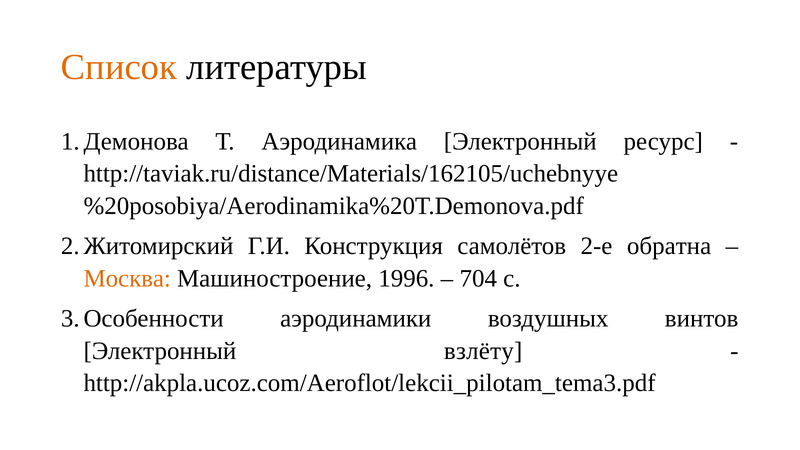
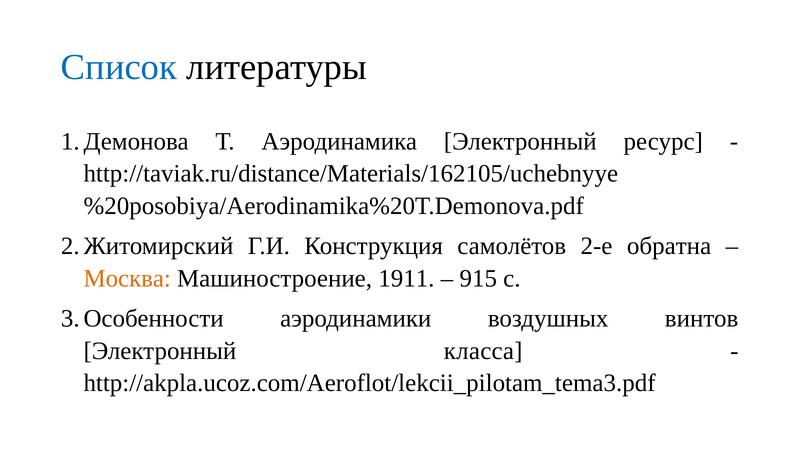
Список colour: orange -> blue (119, 67)
1996: 1996 -> 1911 (406, 278)
704: 704 -> 915 (478, 278)
взлёту: взлёту -> класса (483, 351)
